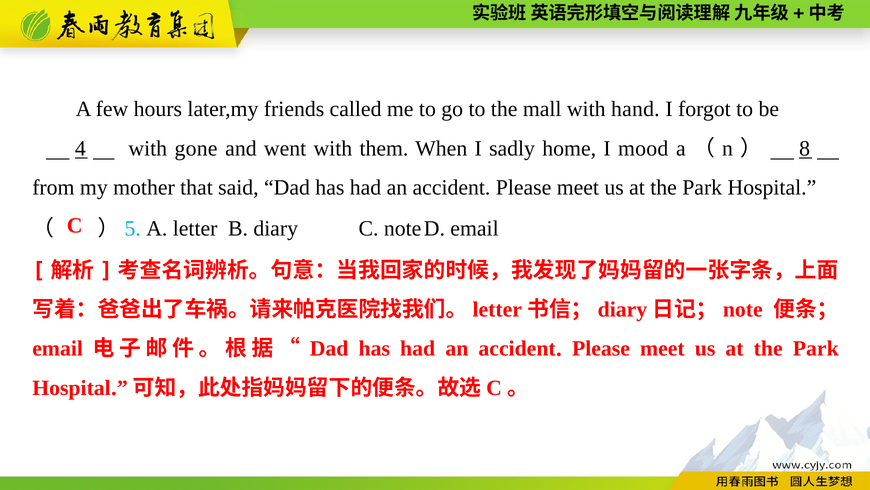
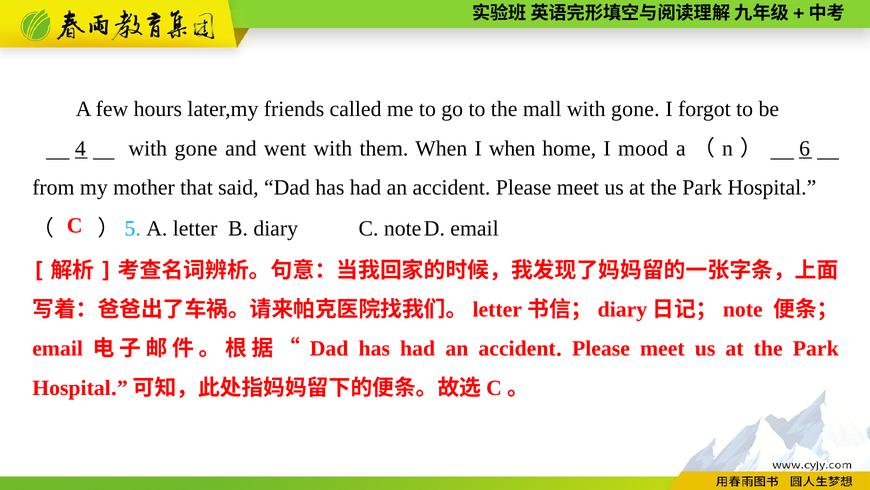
mall with hand: hand -> gone (635, 109)
I sadly: sadly -> when (512, 148)
8: 8 -> 6 (805, 148)
